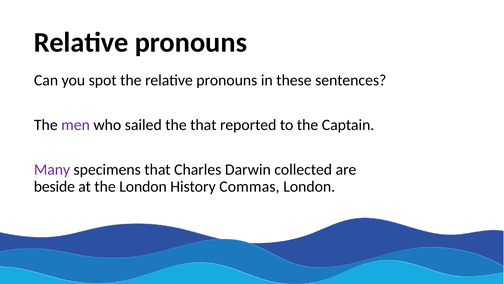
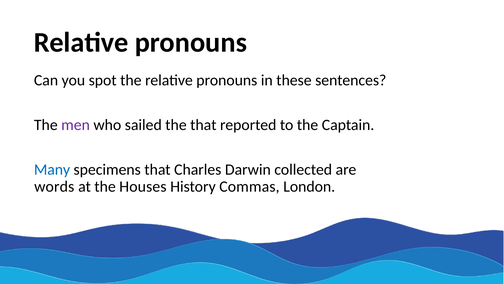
Many colour: purple -> blue (52, 169)
beside: beside -> words (54, 186)
the London: London -> Houses (143, 186)
